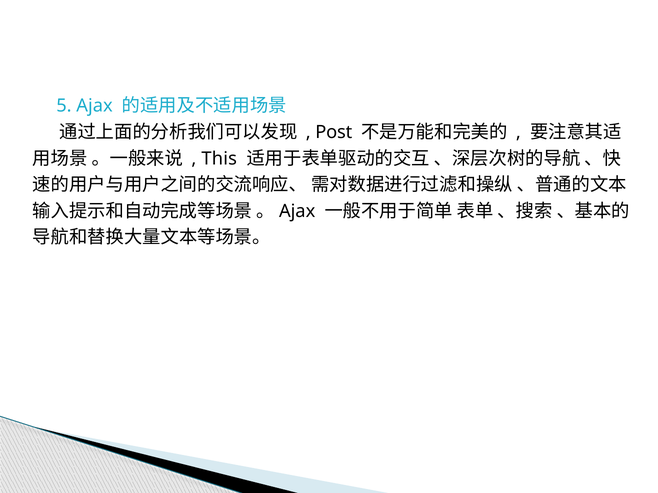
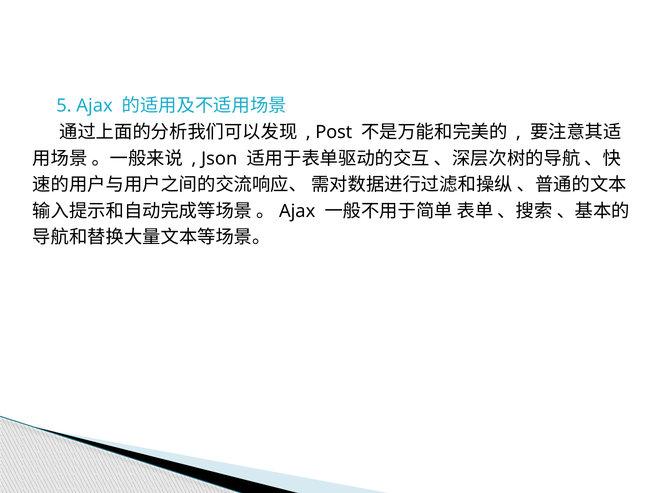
This: This -> Json (219, 159)
